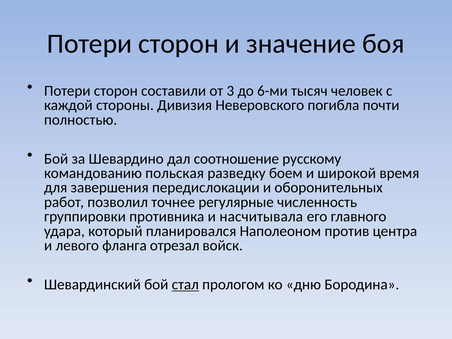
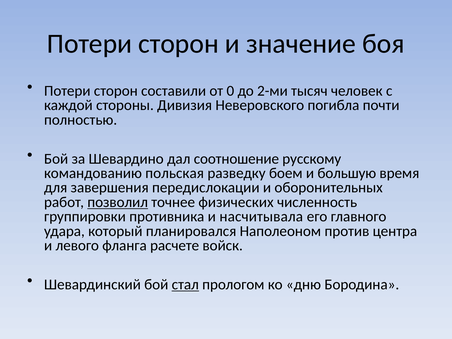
3: 3 -> 0 (230, 91)
6-ми: 6-ми -> 2-ми (272, 91)
широкой: широкой -> большую (347, 173)
позволил underline: none -> present (118, 202)
регулярные: регулярные -> физических (236, 202)
отрезал: отрезал -> расчете (175, 246)
